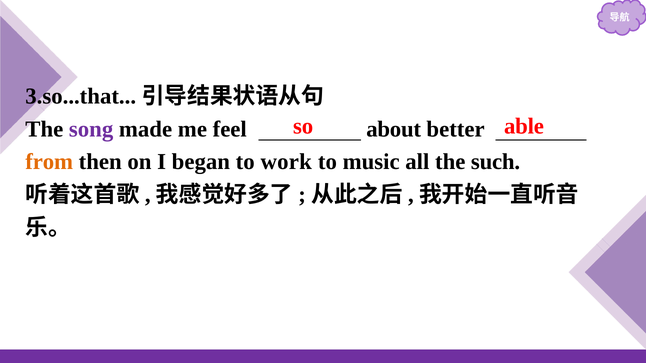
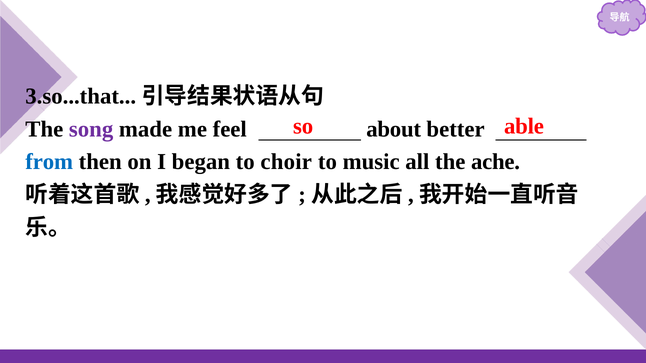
from colour: orange -> blue (49, 162)
work: work -> choir (286, 162)
such: such -> ache (496, 162)
